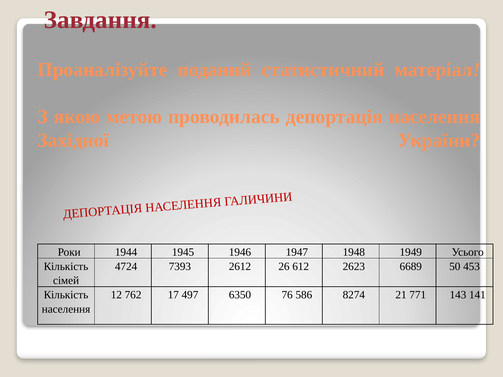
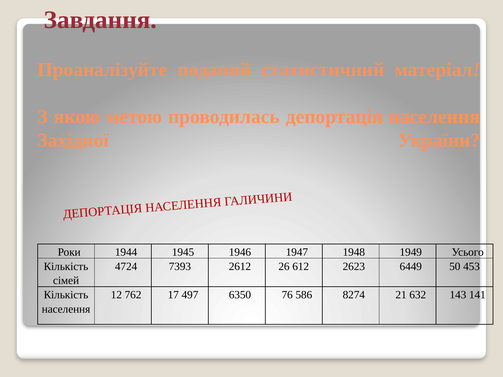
6689: 6689 -> 6449 (411, 267)
771: 771 -> 632 (418, 295)
